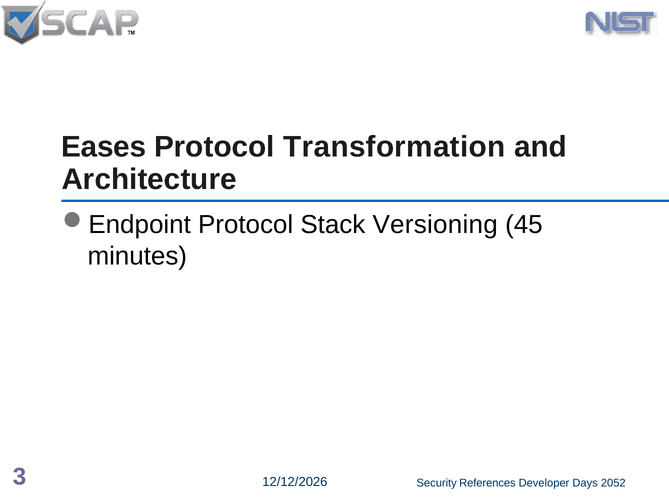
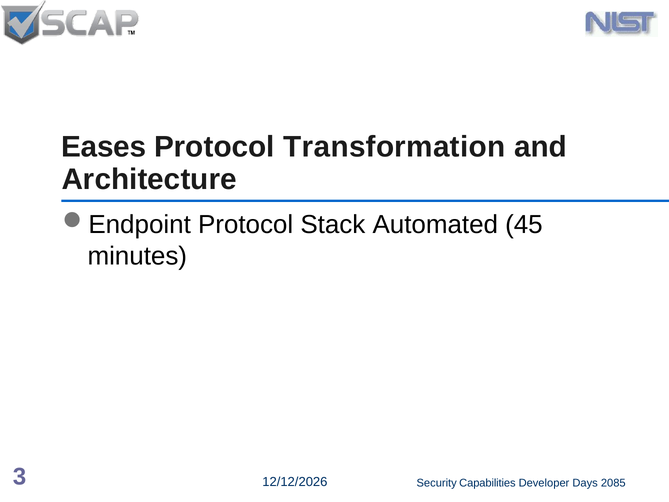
Versioning: Versioning -> Automated (435, 225)
References: References -> Capabilities (487, 483)
2052: 2052 -> 2085 (613, 483)
